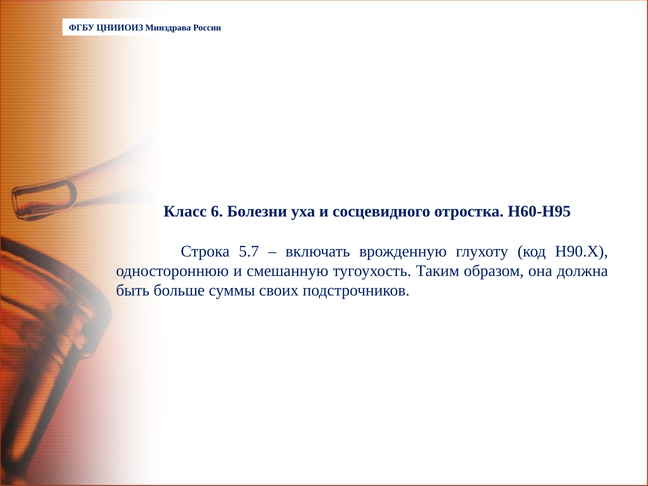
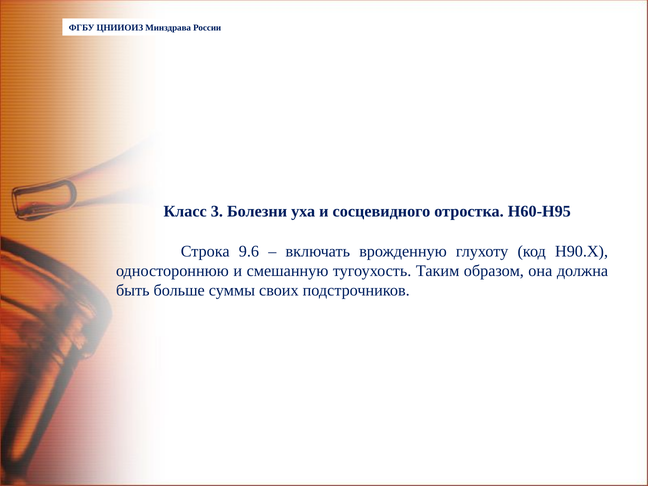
6: 6 -> 3 (217, 211)
5.7: 5.7 -> 9.6 (249, 251)
